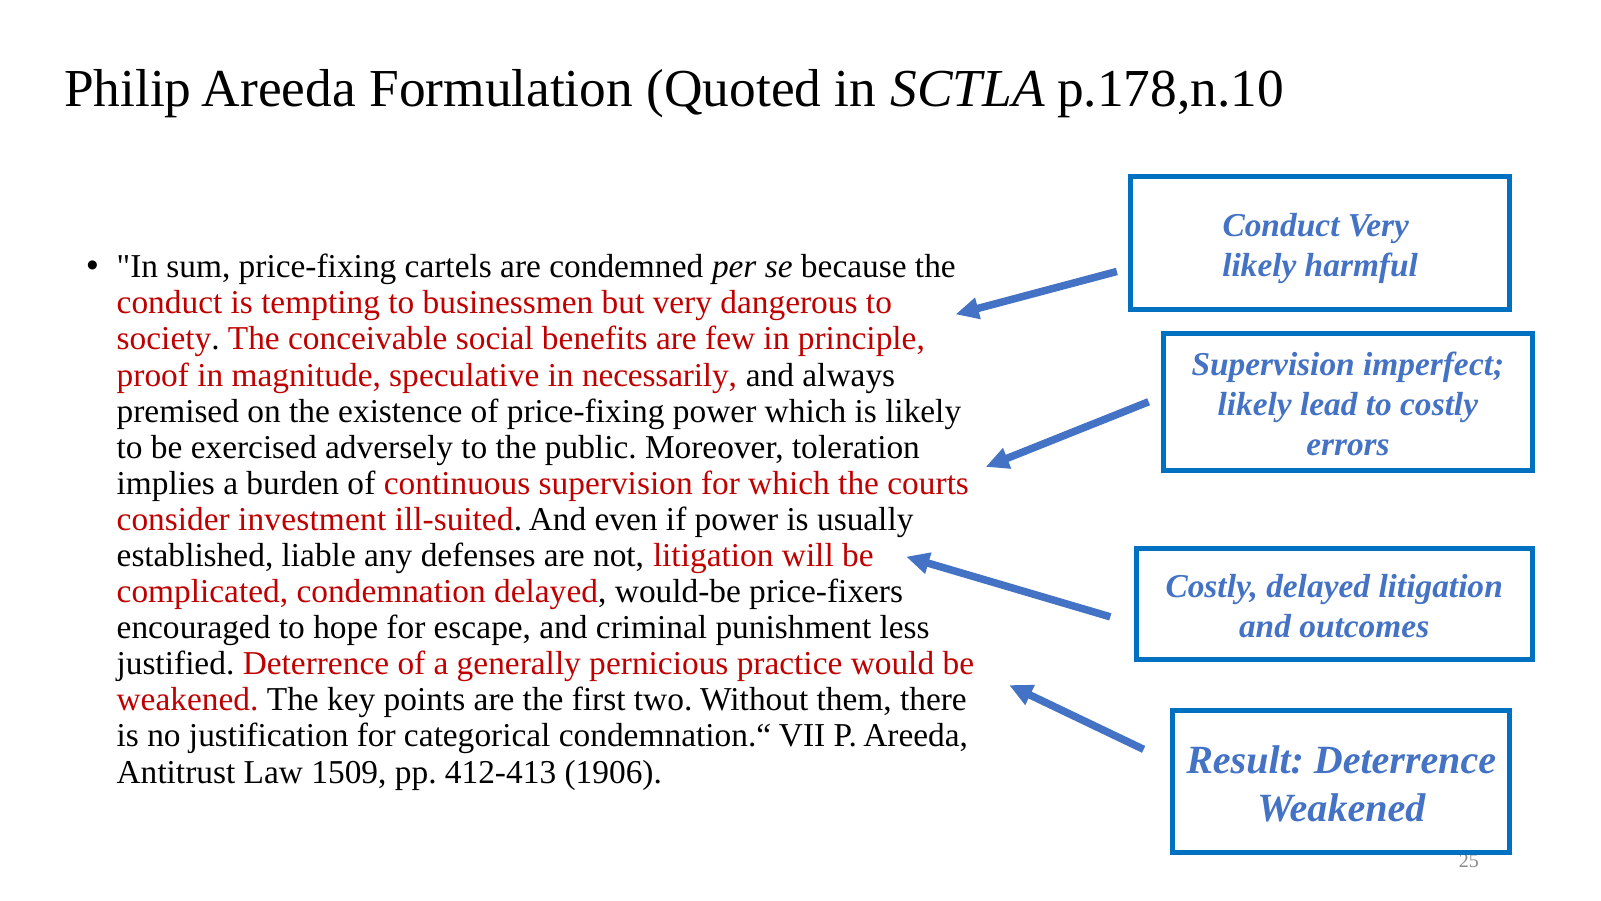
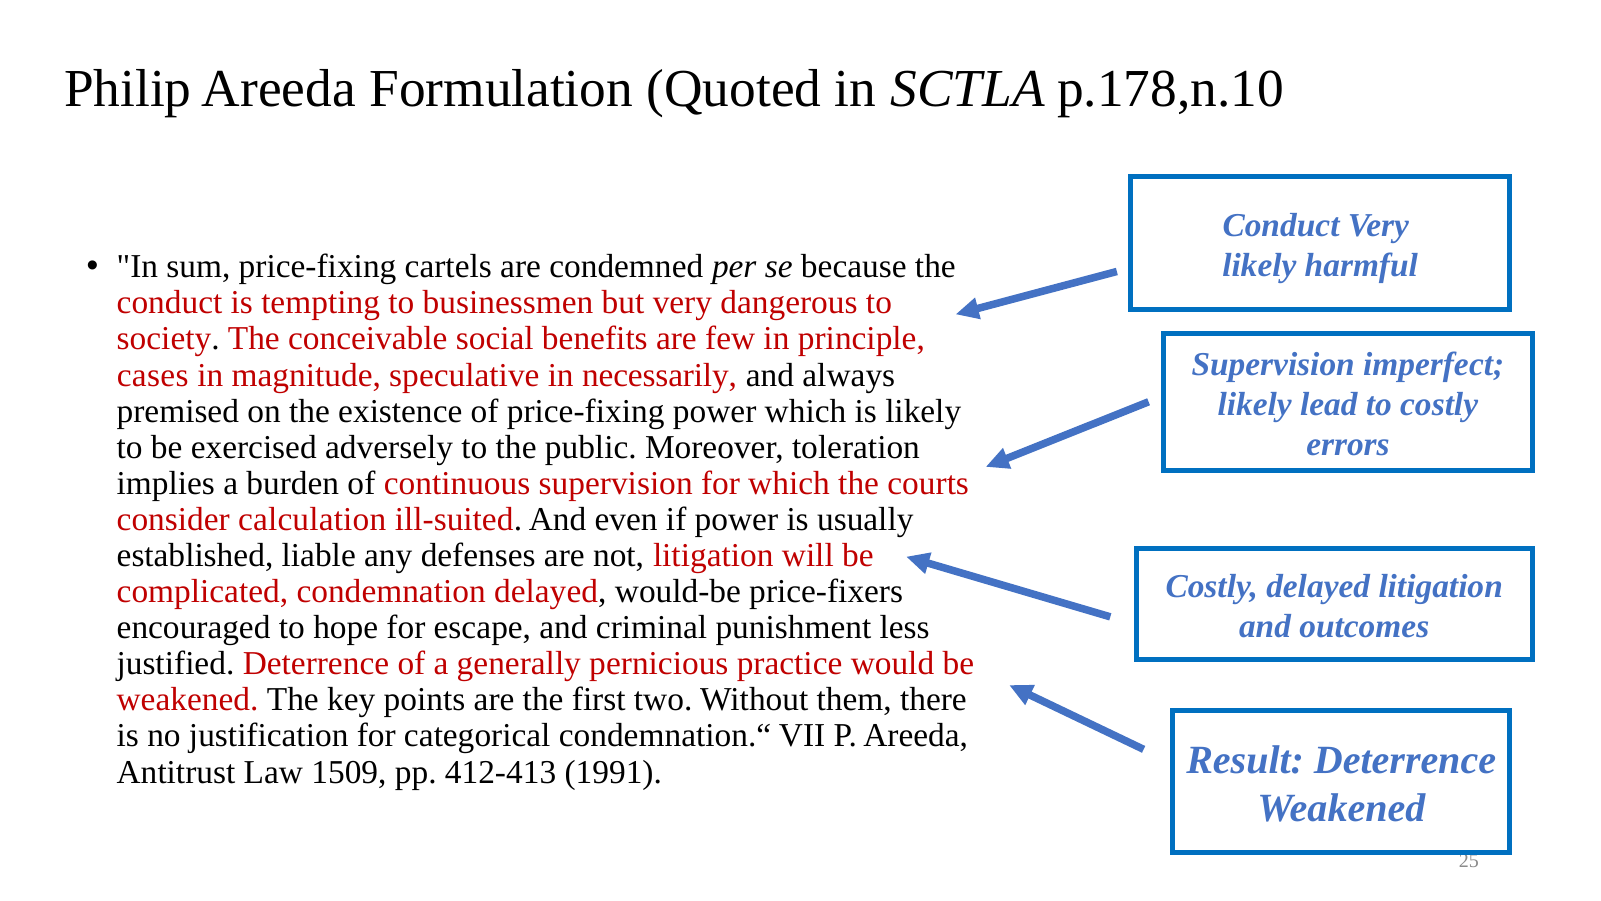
proof: proof -> cases (153, 375)
investment: investment -> calculation (312, 519)
1906: 1906 -> 1991 (613, 772)
